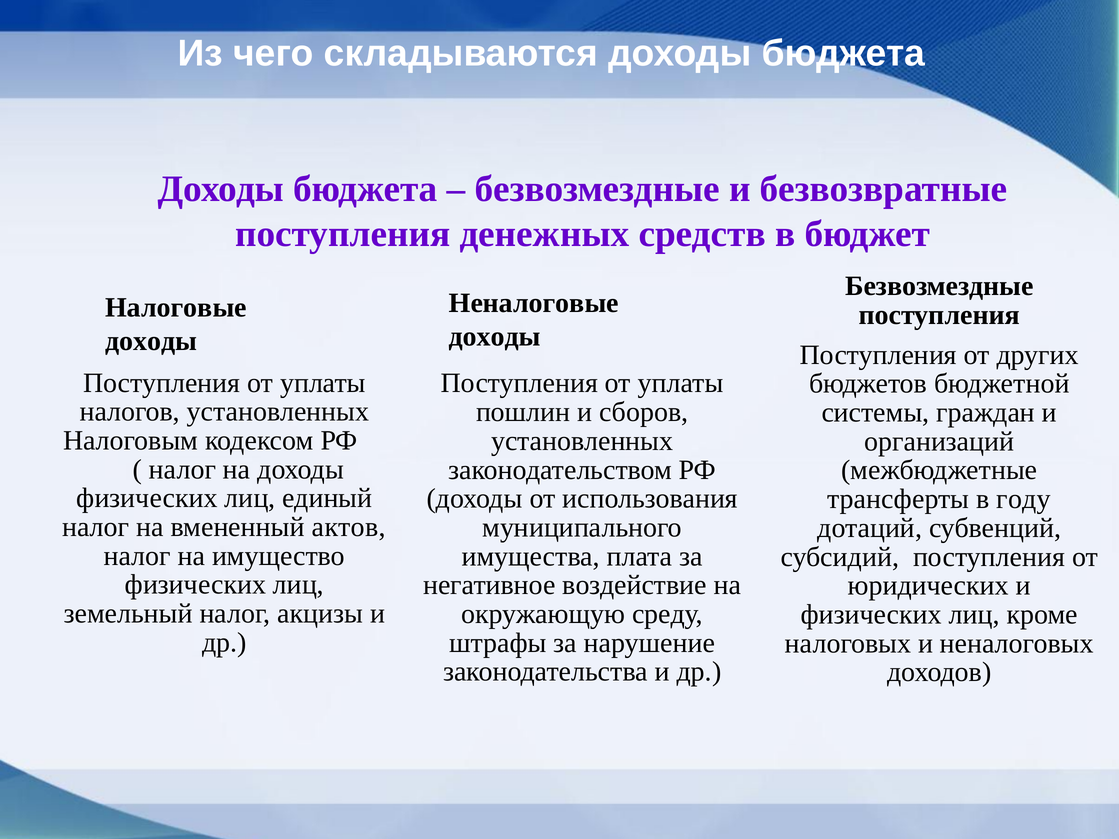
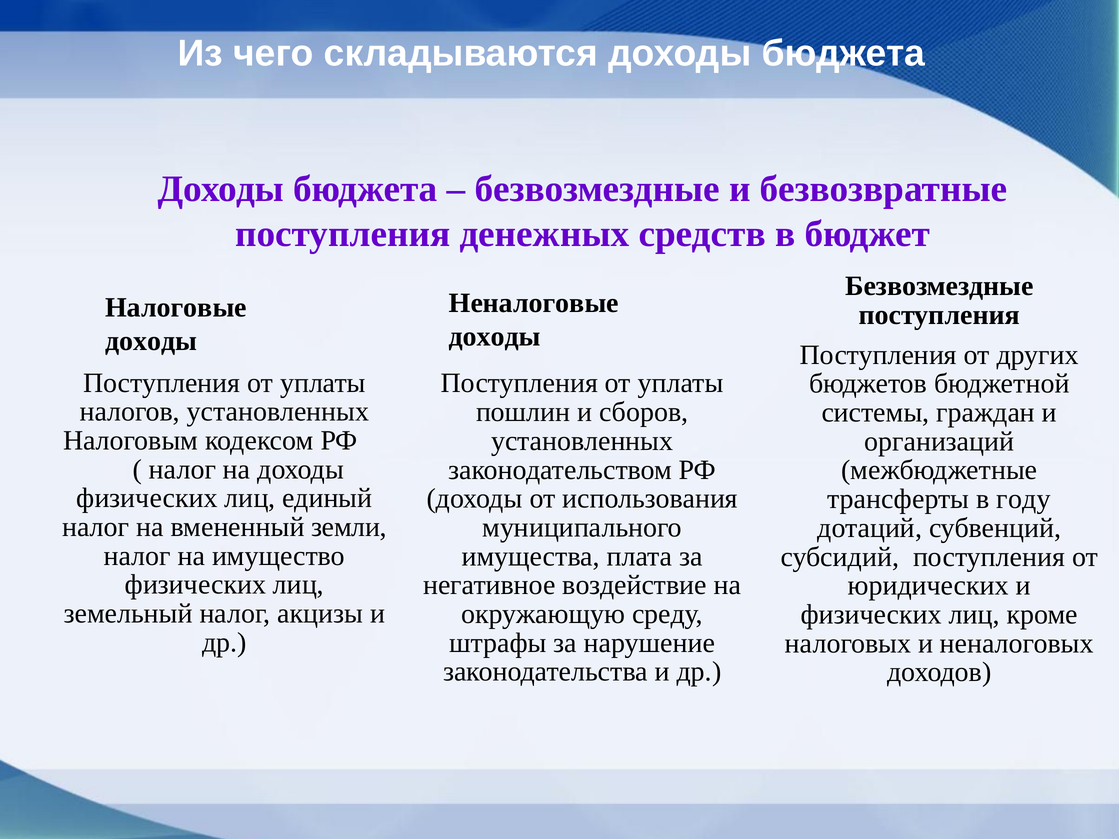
актов: актов -> земли (349, 527)
